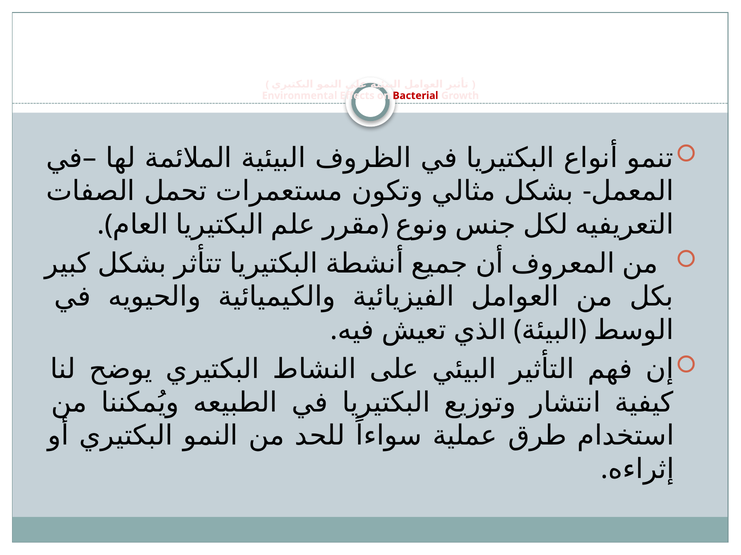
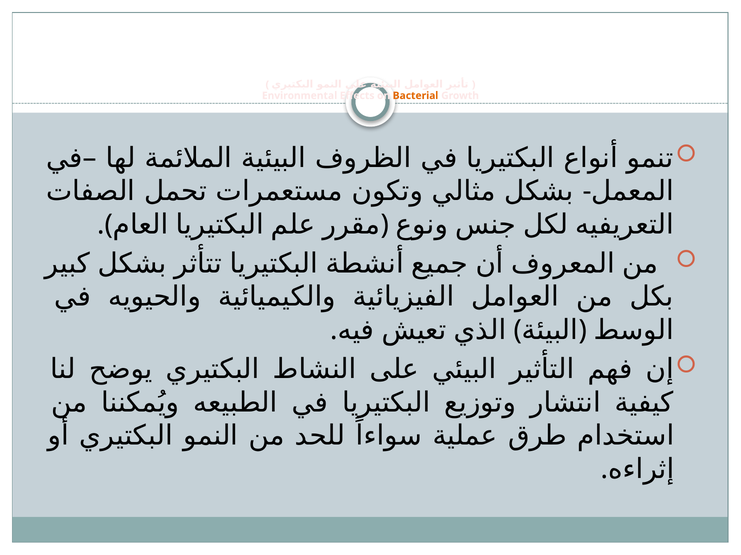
Bacterial colour: red -> orange (416, 96)
